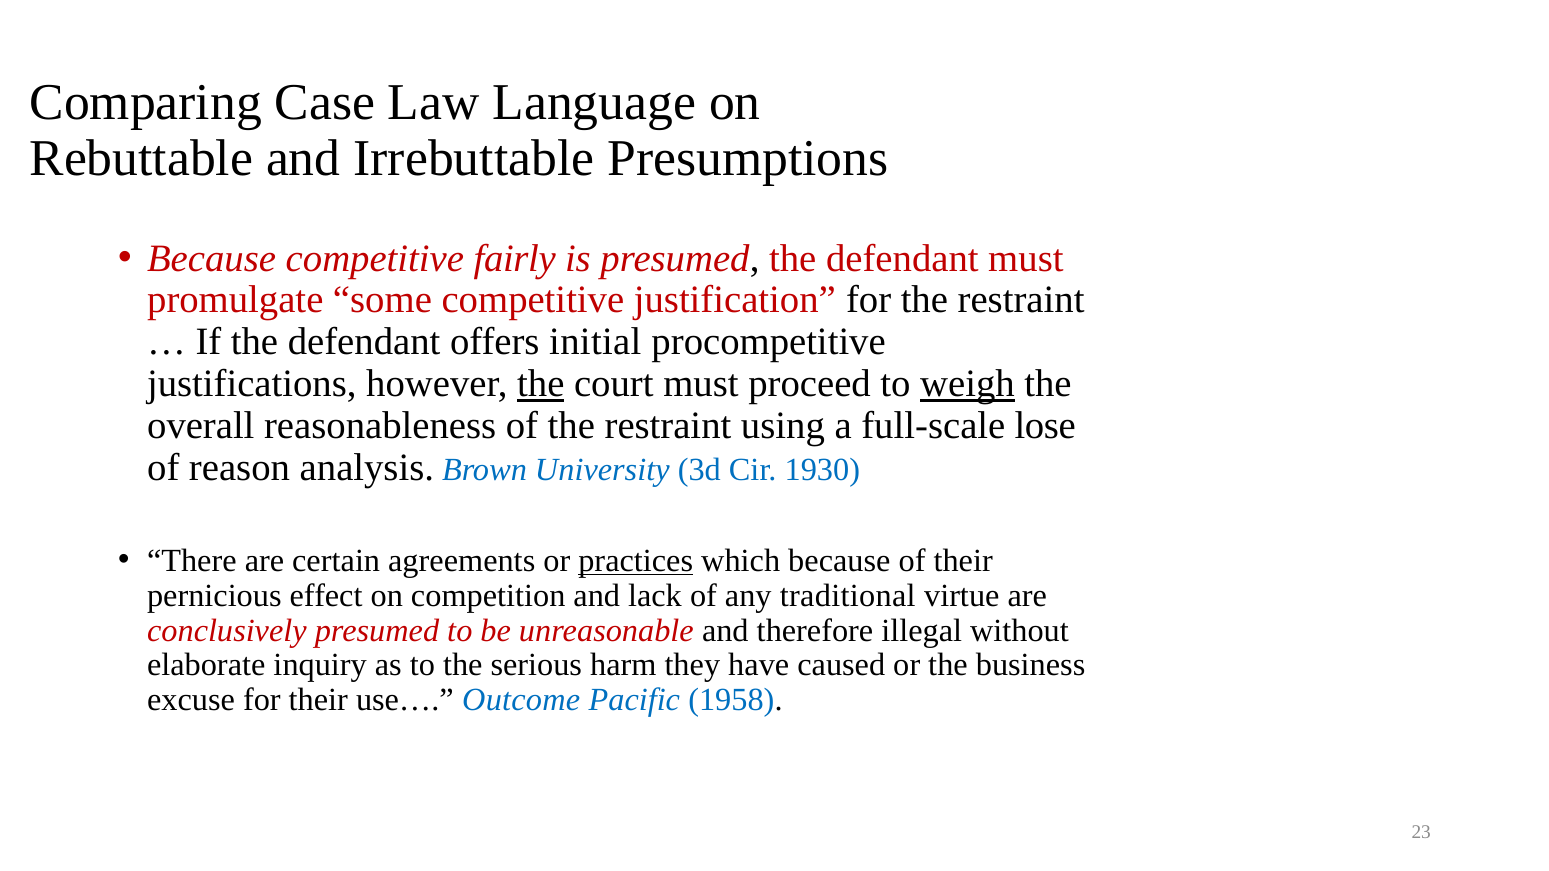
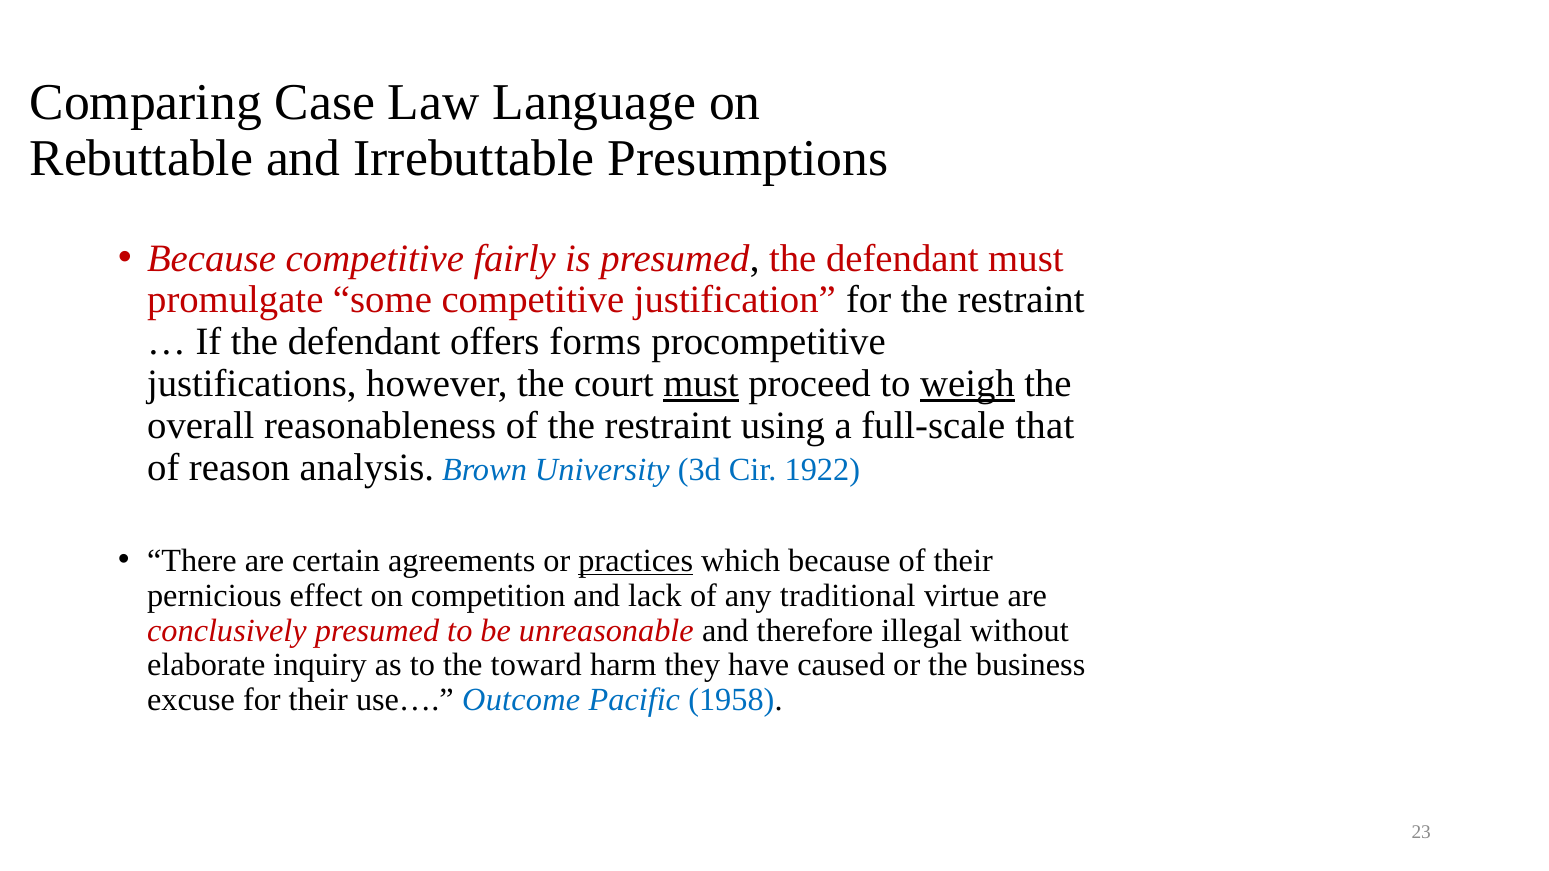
initial: initial -> forms (595, 342)
the underline: present -> none (541, 384)
must underline: none -> present (701, 384)
lose: lose -> that (1045, 426)
1930: 1930 -> 1922 (822, 470)
serious: serious -> toward (536, 665)
